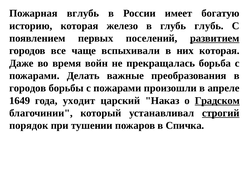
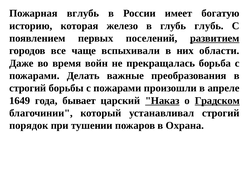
них которая: которая -> области (219, 51)
городов: городов -> строгий (28, 88)
уходит: уходит -> бывает (79, 100)
Наказ underline: none -> present (162, 100)
строгий underline: present -> none (221, 113)
Спичка: Спичка -> Охрана (185, 125)
